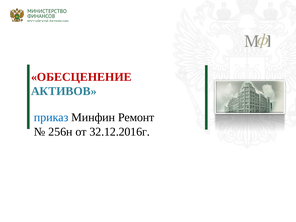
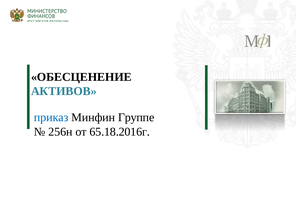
ОБЕСЦЕНЕНИЕ colour: red -> black (81, 77)
Ремонт: Ремонт -> Группе (136, 117)
32.12.2016г: 32.12.2016г -> 65.18.2016г (120, 132)
